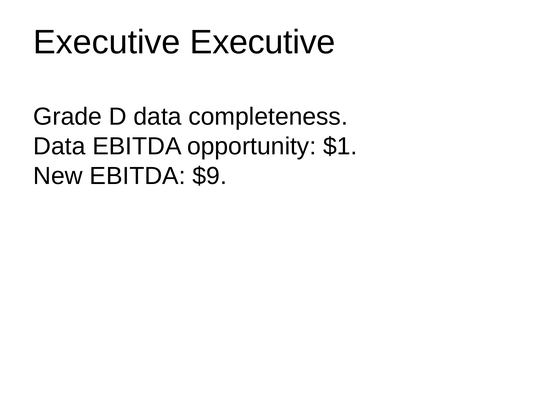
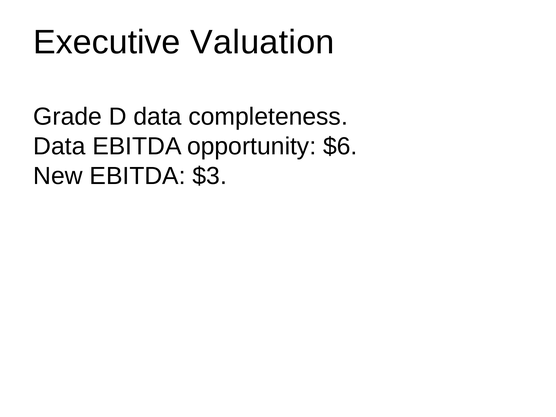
Executive Executive: Executive -> Valuation (262, 42)
$1: $1 -> $6 (340, 146)
$9: $9 -> $3 (210, 176)
